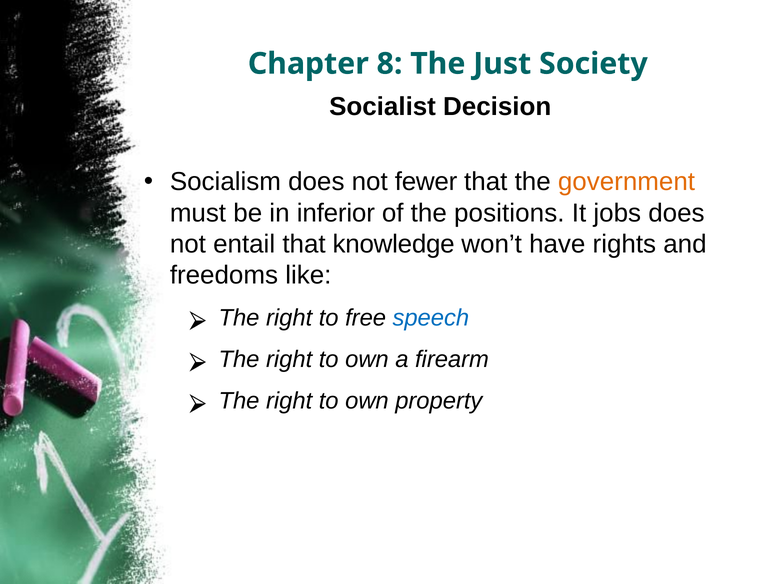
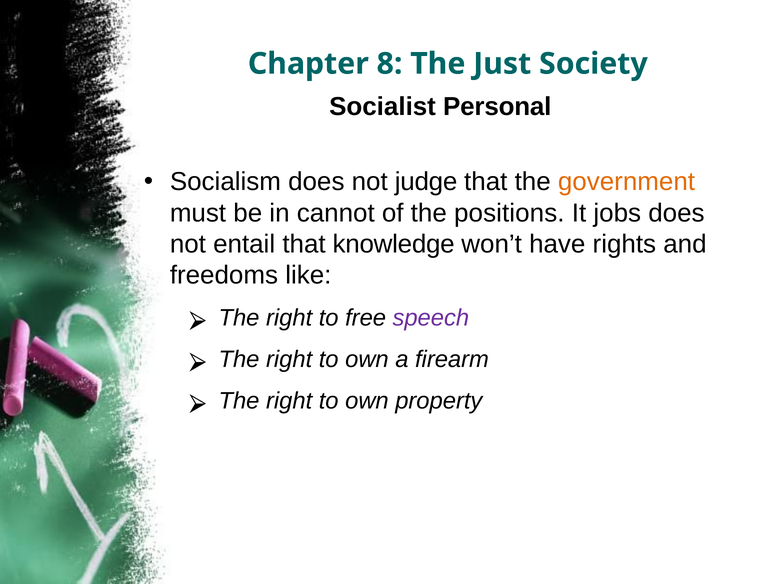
Decision: Decision -> Personal (497, 107)
fewer: fewer -> judge (426, 182)
inferior: inferior -> cannot (336, 213)
speech colour: blue -> purple (431, 318)
